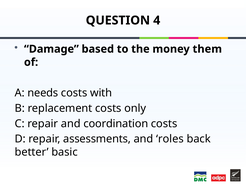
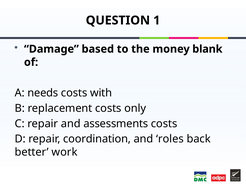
4: 4 -> 1 (157, 20)
them: them -> blank (207, 49)
coordination: coordination -> assessments (116, 123)
assessments: assessments -> coordination (97, 139)
basic: basic -> work (65, 152)
